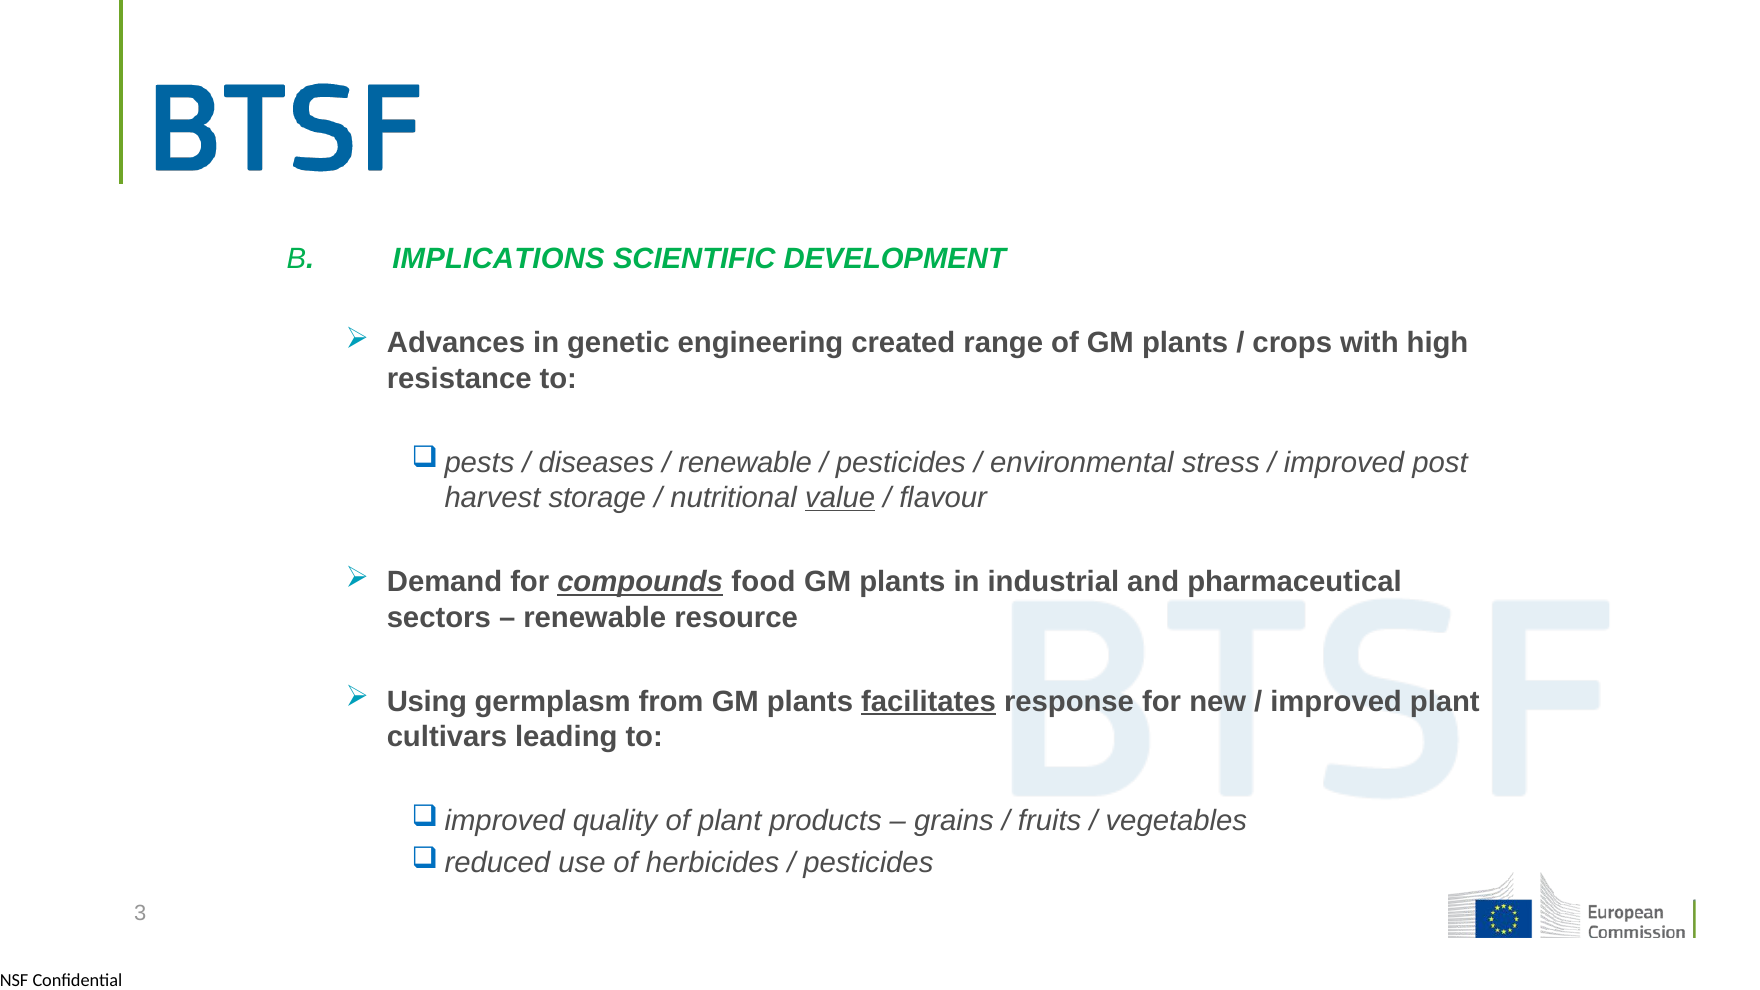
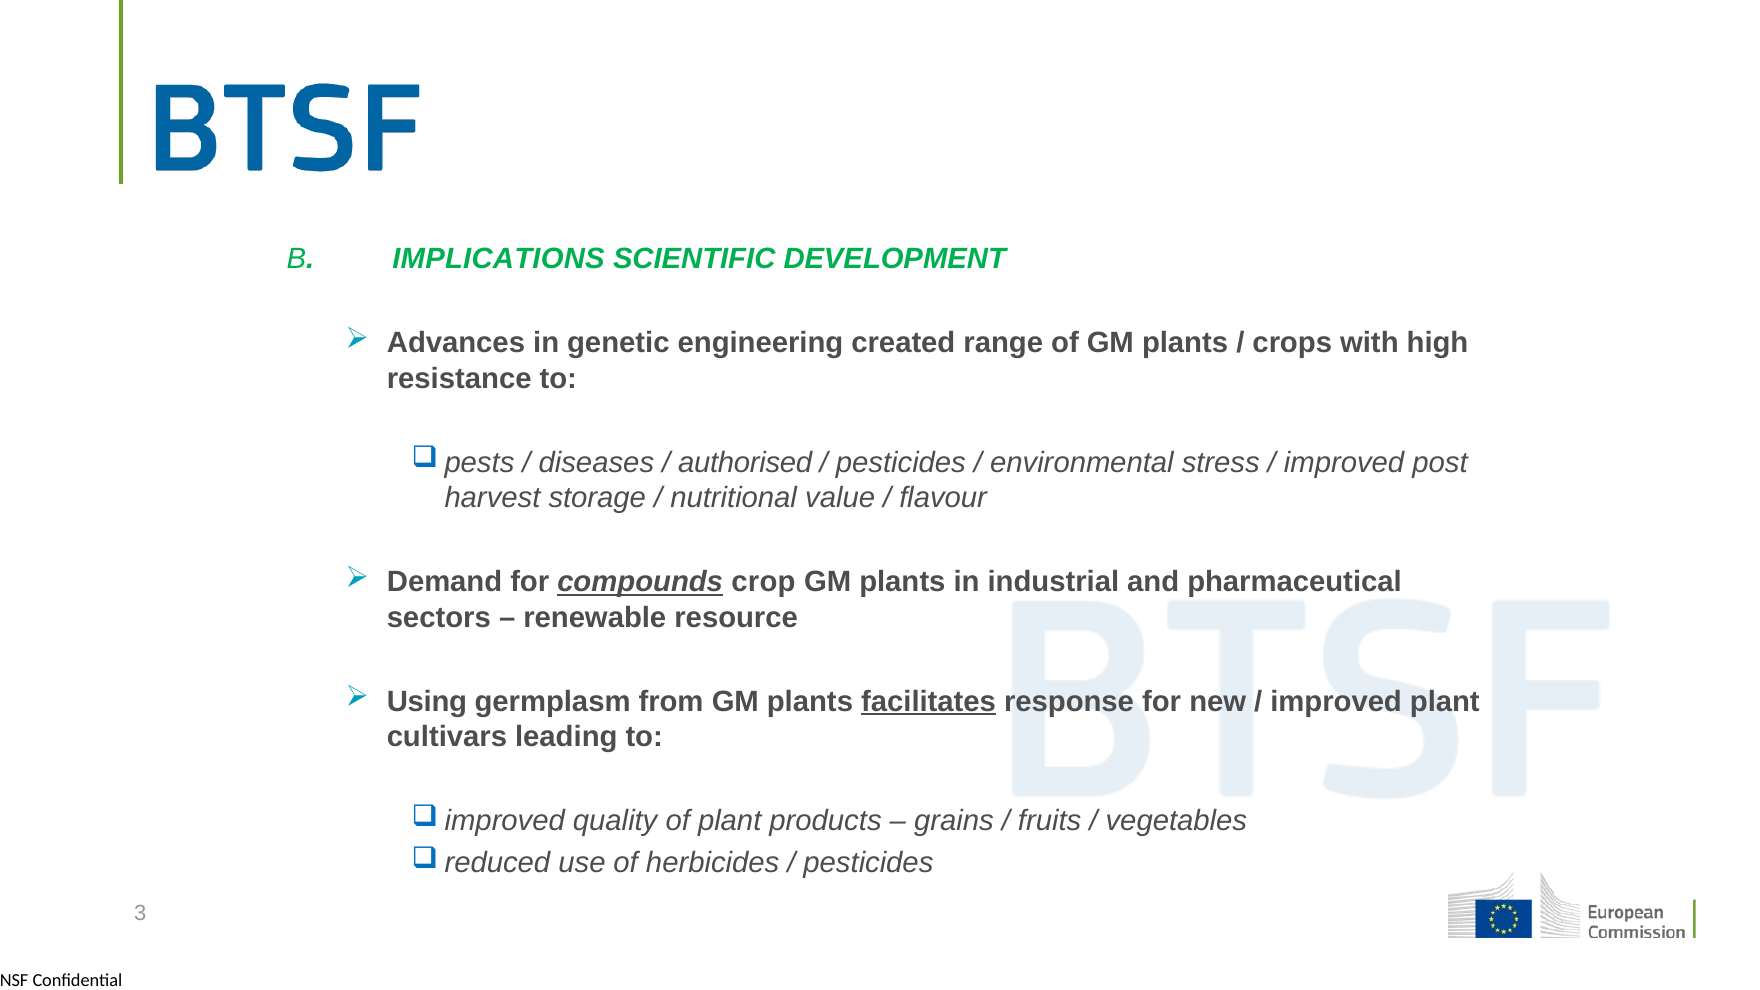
renewable: renewable -> authorised (745, 463)
value underline: present -> none (840, 498)
food: food -> crop (763, 582)
